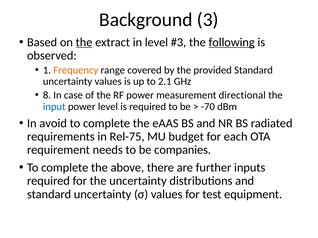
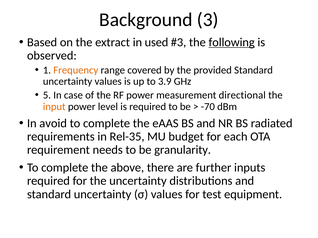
the underline: present -> none (84, 42)
in level: level -> used (156, 42)
2.1: 2.1 -> 3.9 (165, 82)
8: 8 -> 5 (47, 95)
input colour: blue -> orange (54, 107)
Rel-75: Rel-75 -> Rel-35 (127, 137)
companies: companies -> granularity (183, 150)
